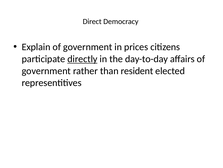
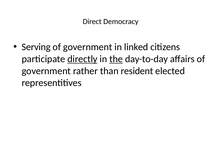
Explain: Explain -> Serving (36, 47)
prices: prices -> linked (136, 47)
the underline: none -> present (116, 59)
